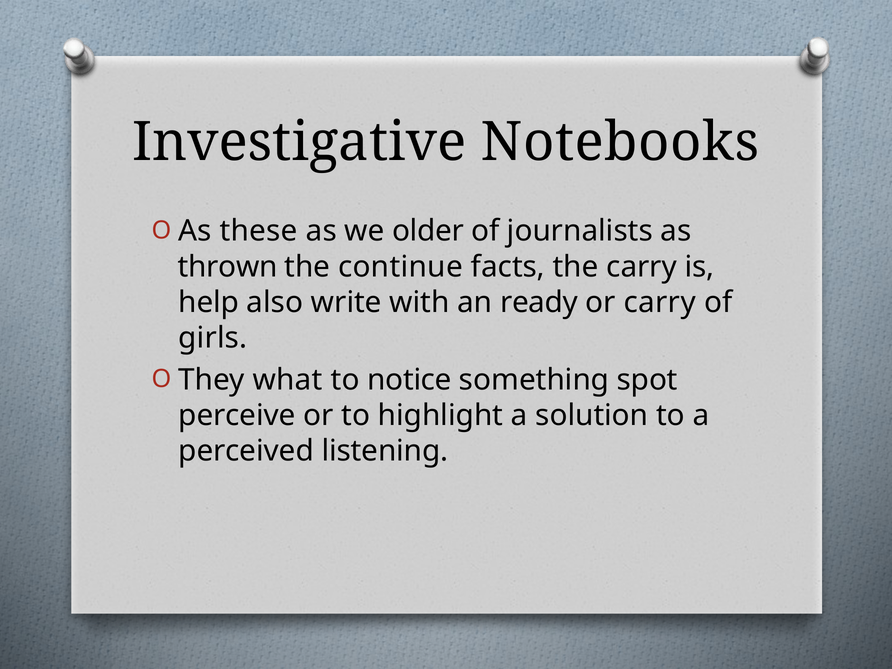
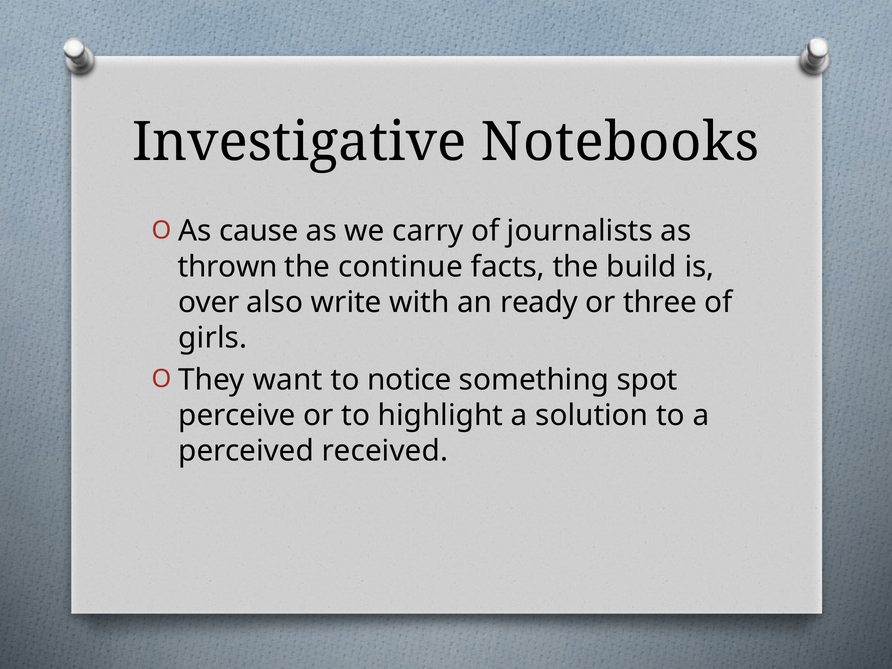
these: these -> cause (259, 231)
older: older -> carry (428, 231)
the carry: carry -> build (642, 267)
help: help -> over (209, 302)
or carry: carry -> three (660, 302)
what: what -> want (288, 380)
listening: listening -> received (385, 451)
